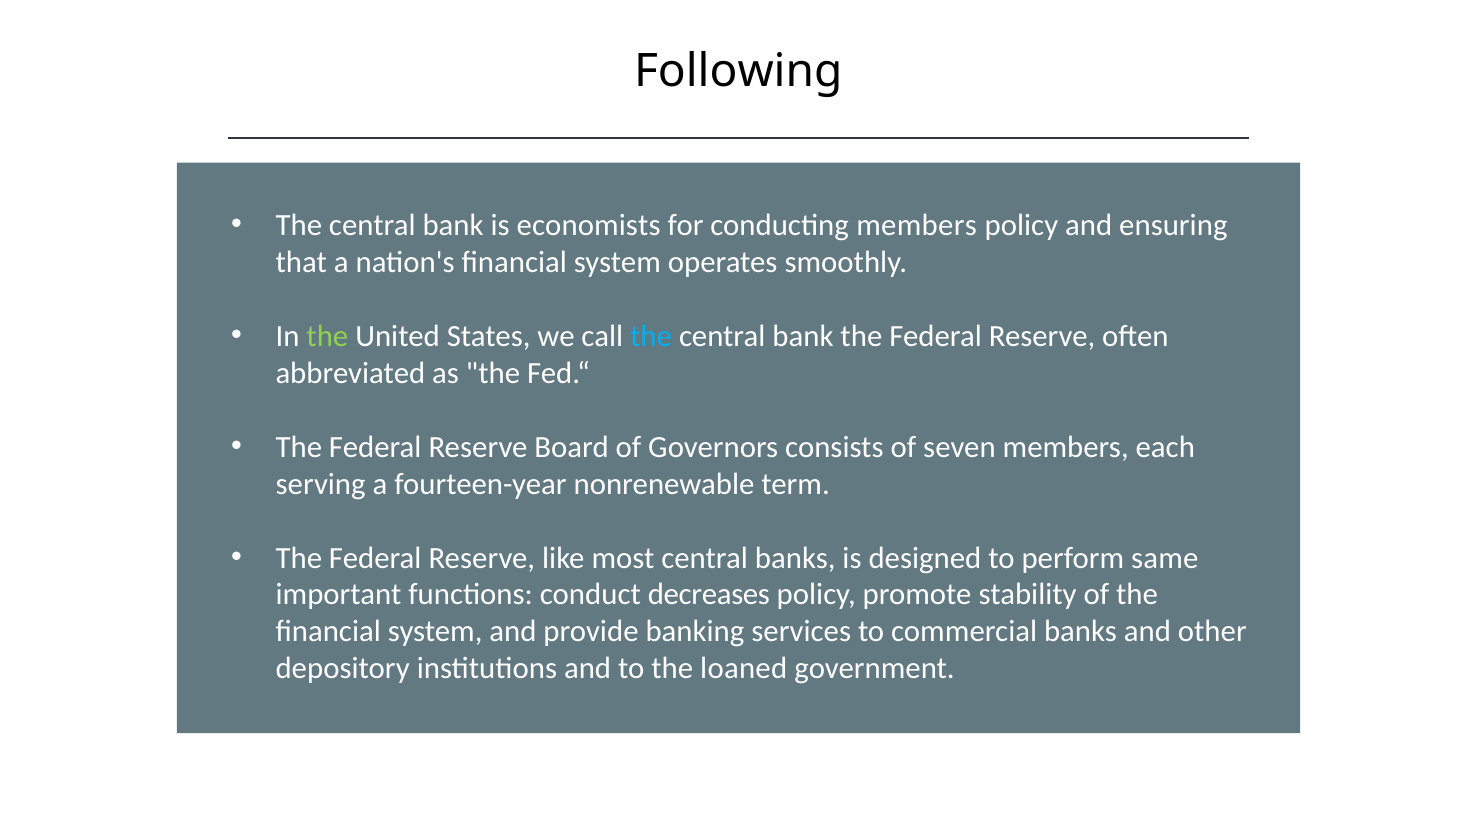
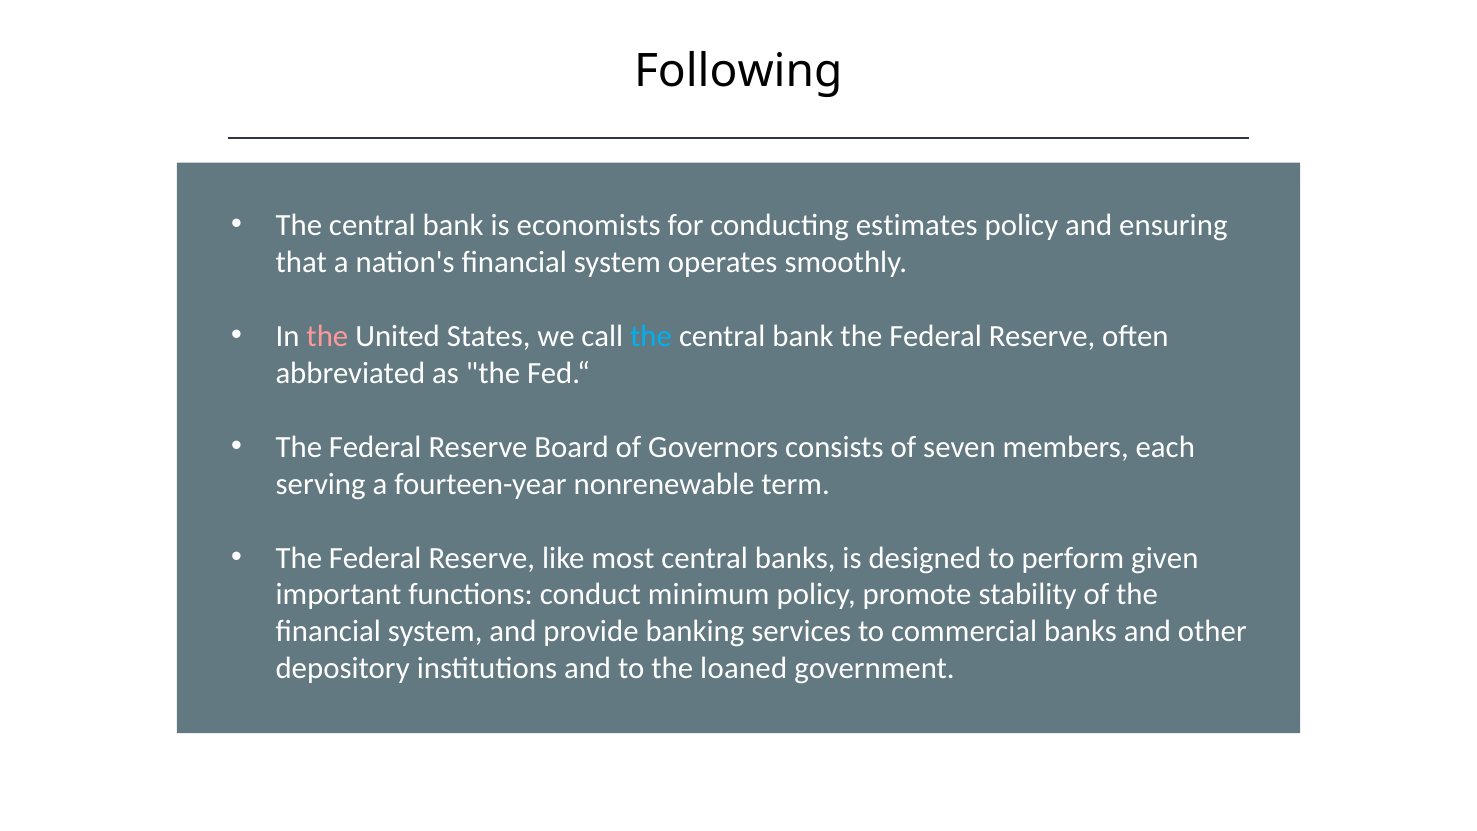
conducting members: members -> estimates (917, 225)
the colour: light green -> pink (327, 336)
same: same -> given (1165, 558)
decreases: decreases -> minimum (709, 595)
